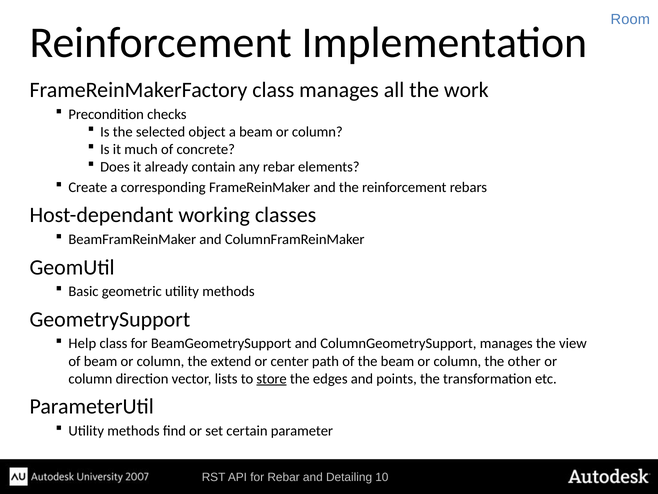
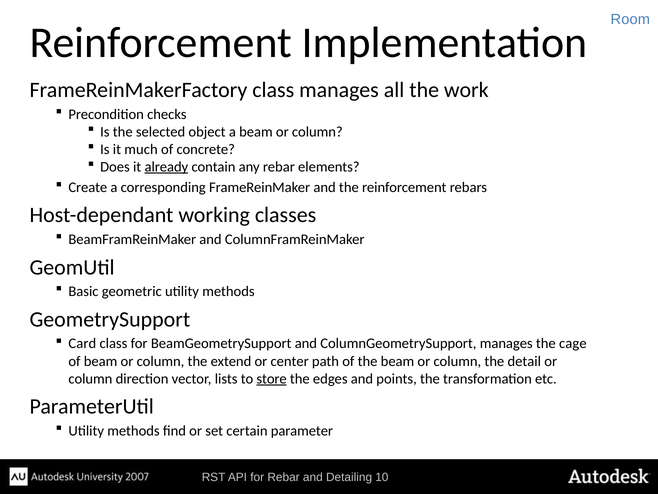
already underline: none -> present (166, 167)
Help: Help -> Card (82, 343)
view: view -> cage (573, 343)
other: other -> detail (524, 361)
